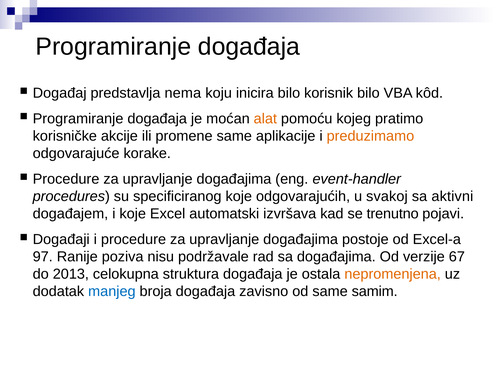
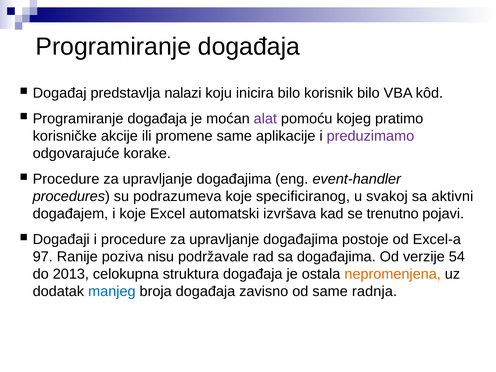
nema: nema -> nalazi (183, 93)
alat colour: orange -> purple (265, 119)
preduzimamo colour: orange -> purple (370, 136)
specificiranog: specificiranog -> podrazumeva (177, 196)
odgovarajućih: odgovarajućih -> specificiranog (303, 196)
67: 67 -> 54 (457, 257)
samim: samim -> radnja (375, 292)
